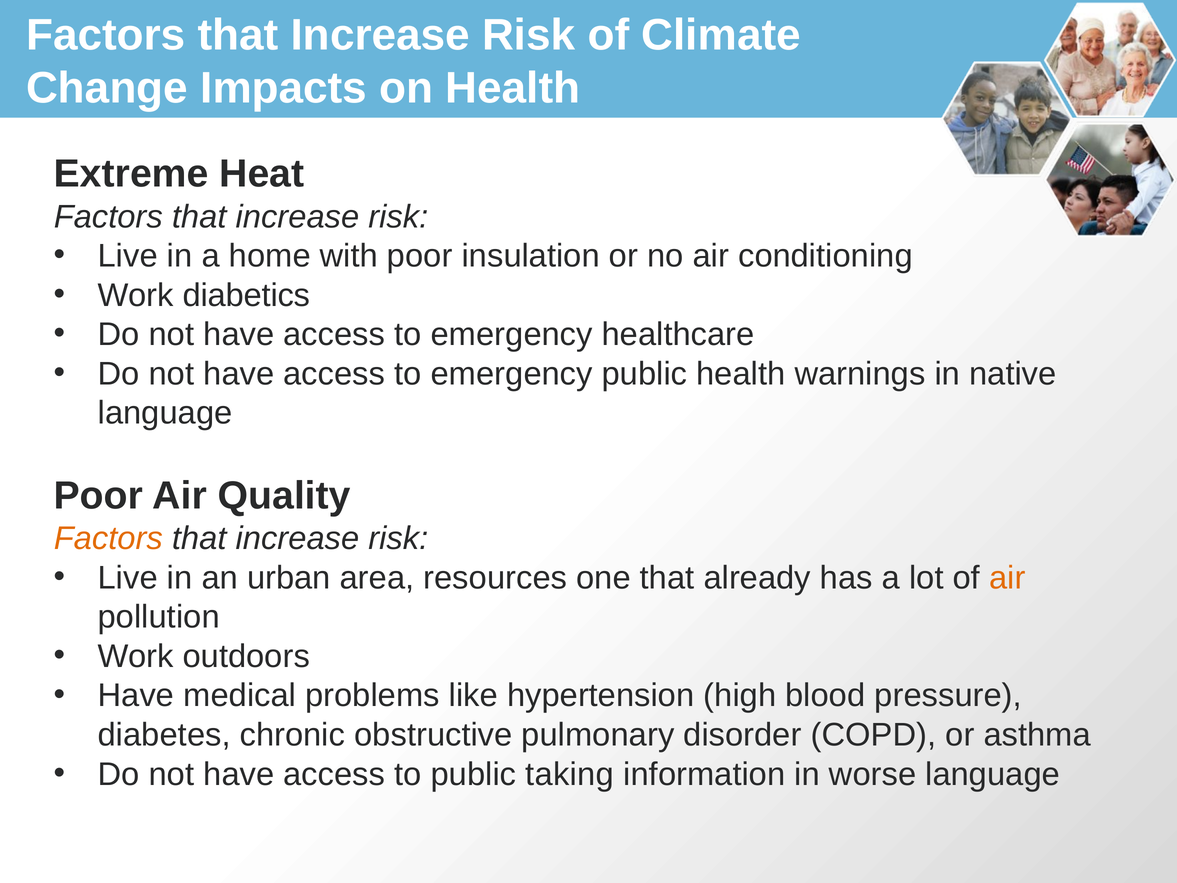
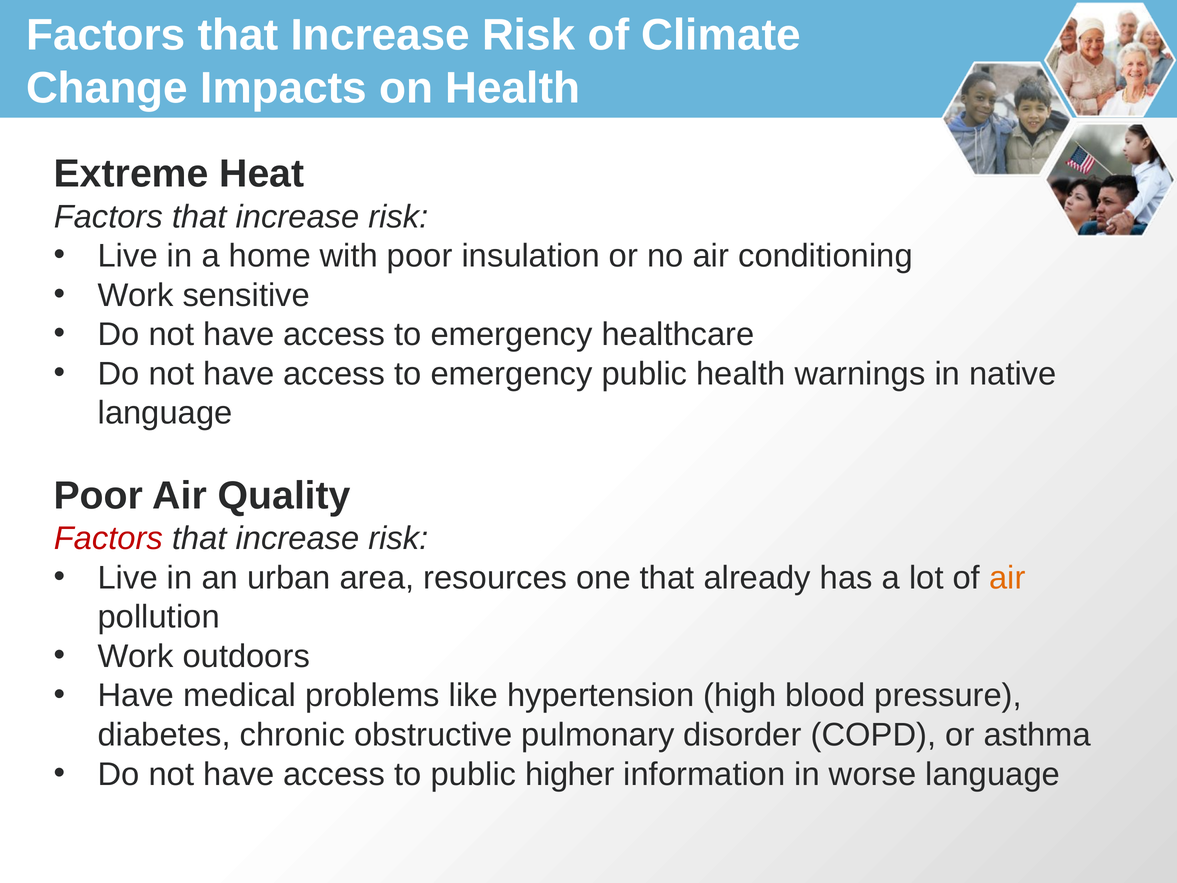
diabetics: diabetics -> sensitive (246, 295)
Factors colour: orange -> red (108, 539)
taking: taking -> higher (570, 774)
